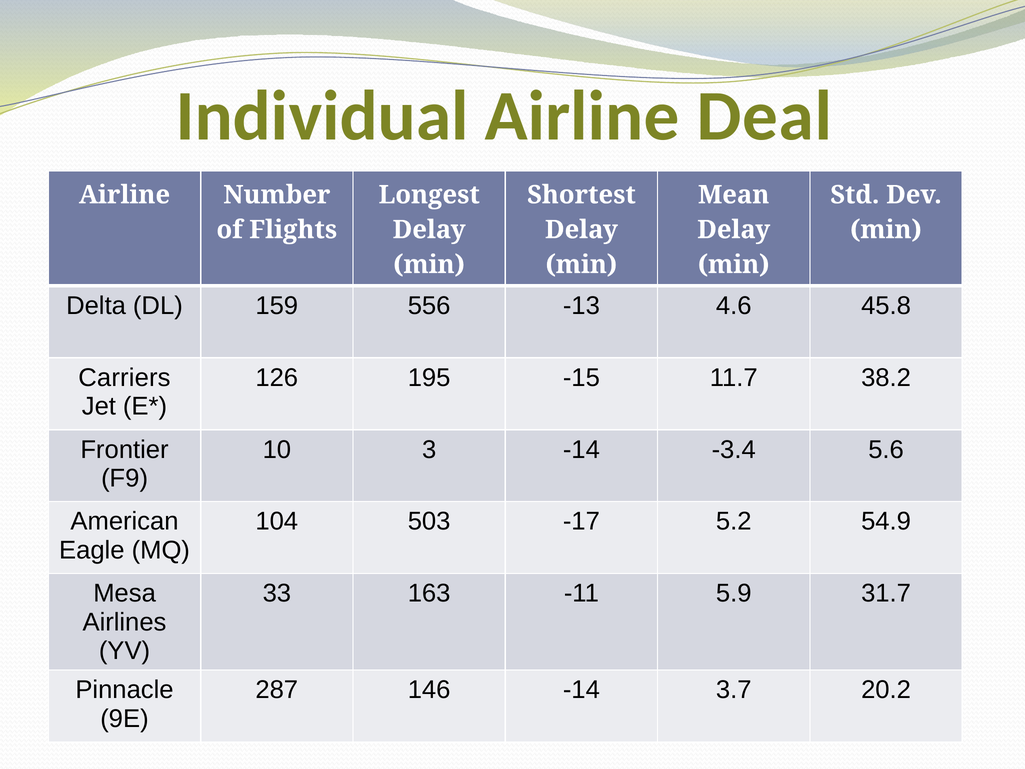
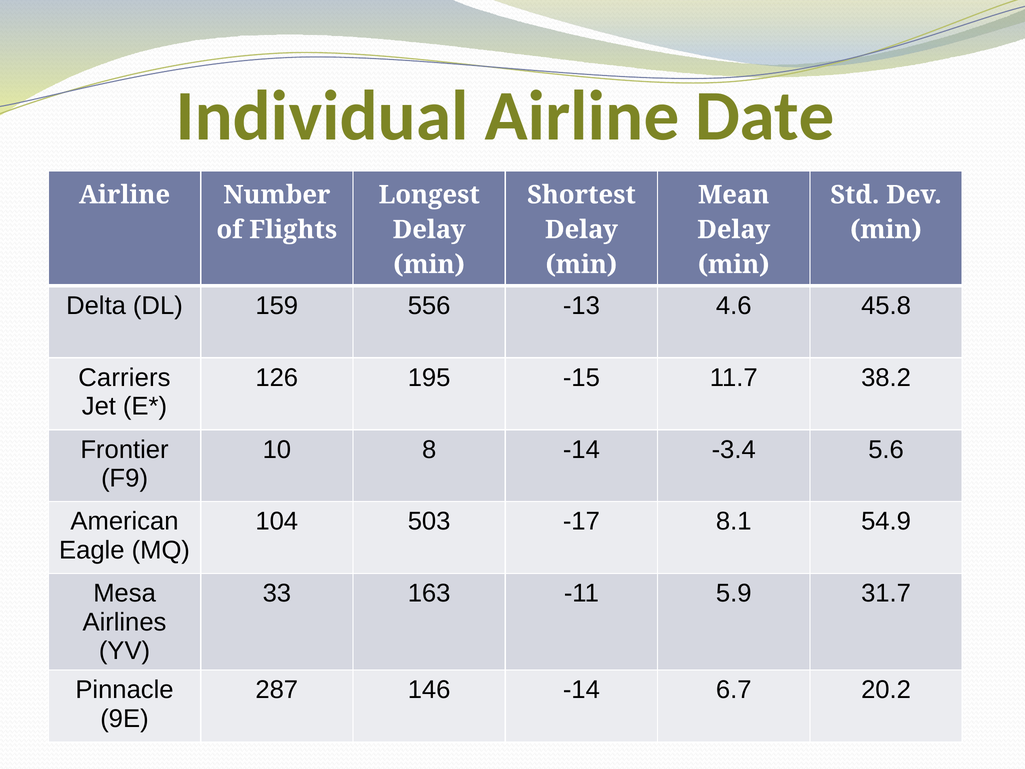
Deal: Deal -> Date (765, 116)
3: 3 -> 8 (429, 449)
5.2: 5.2 -> 8.1 (734, 521)
3.7: 3.7 -> 6.7 (734, 690)
